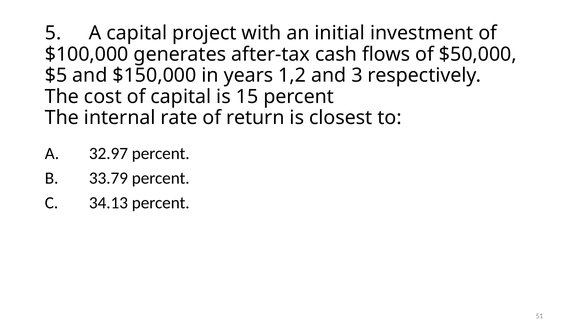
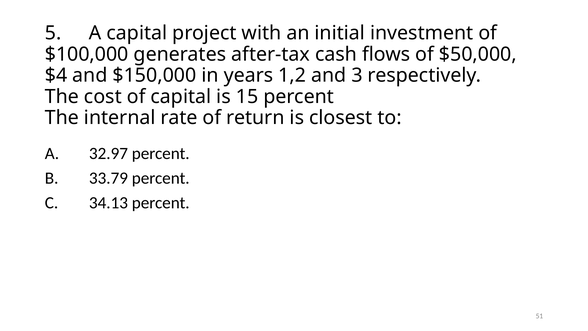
$5: $5 -> $4 (56, 75)
